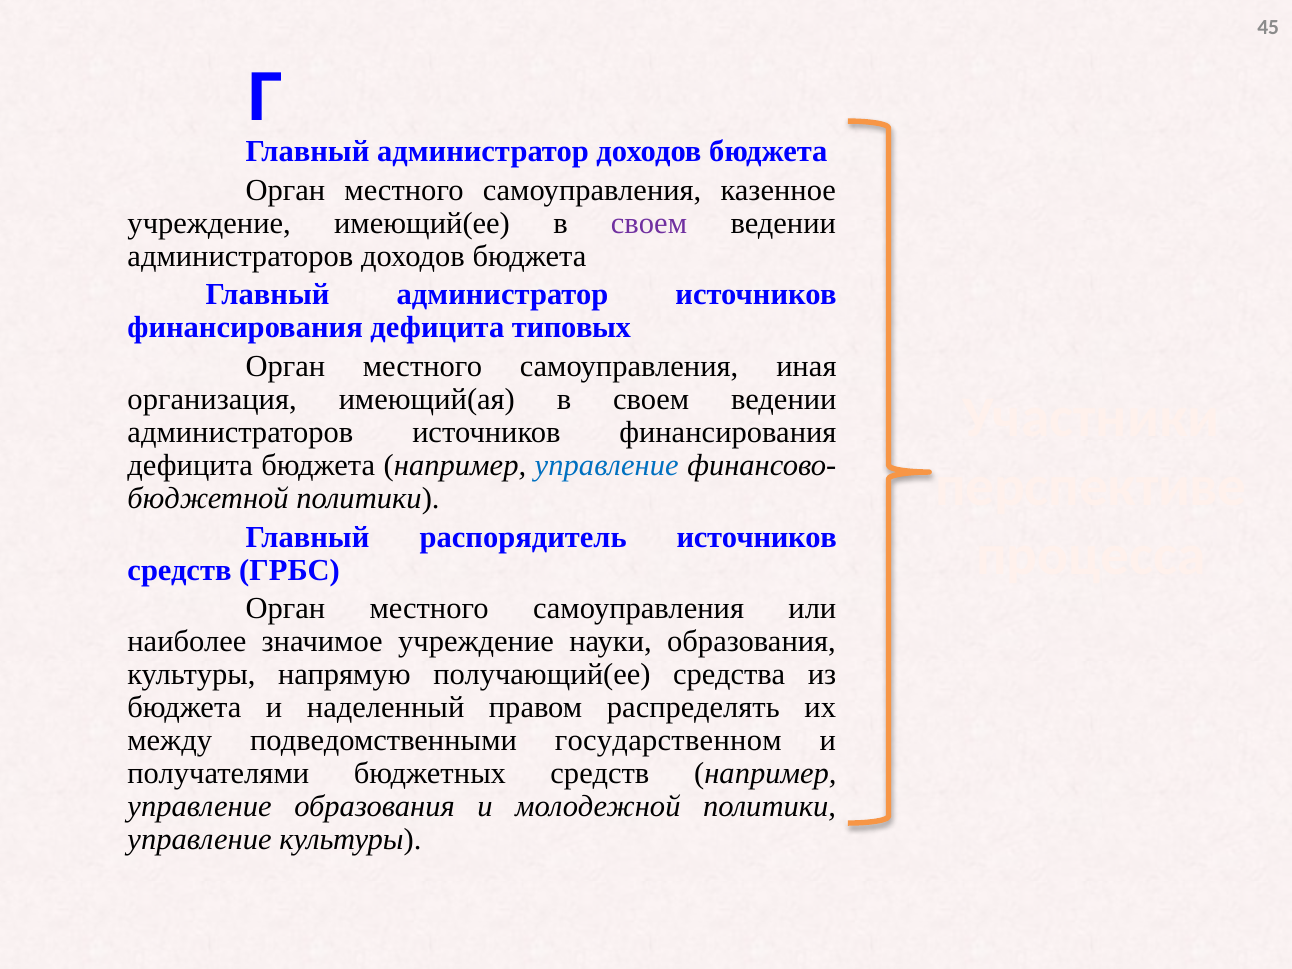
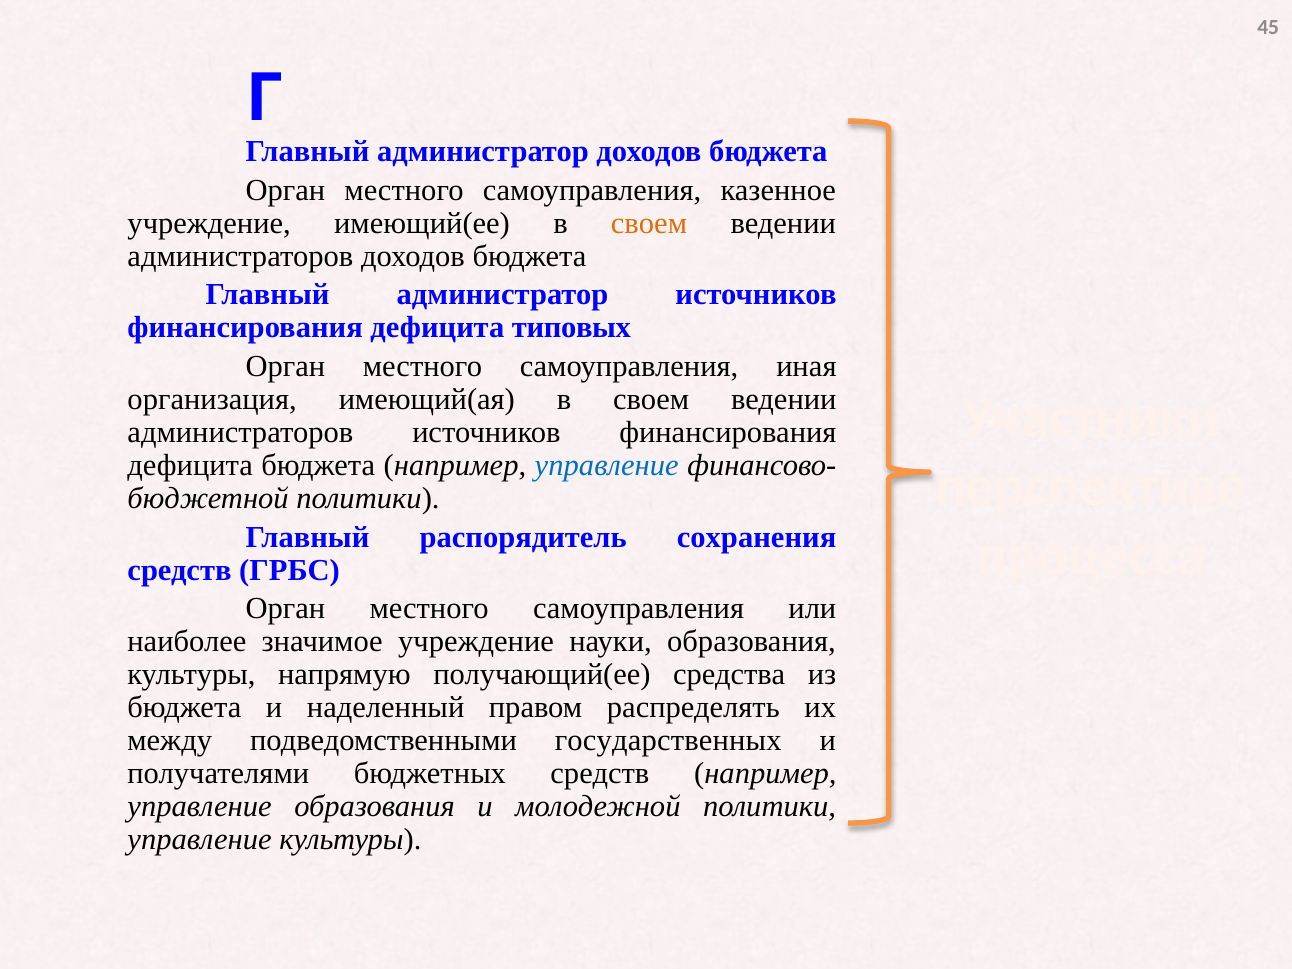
своем colour: purple -> orange (649, 223)
распорядитель источников: источников -> сохранения (757, 537)
государственном: государственном -> государственных (668, 741)
